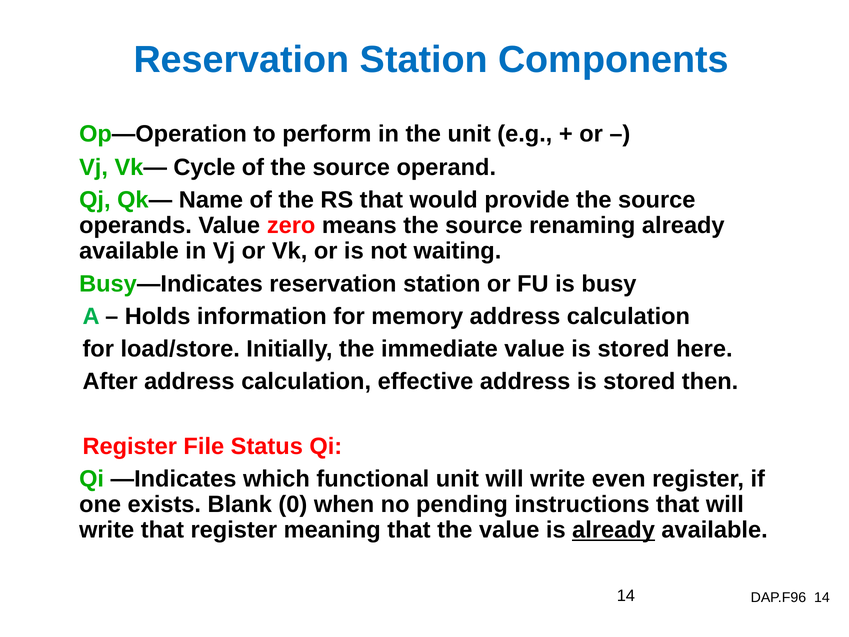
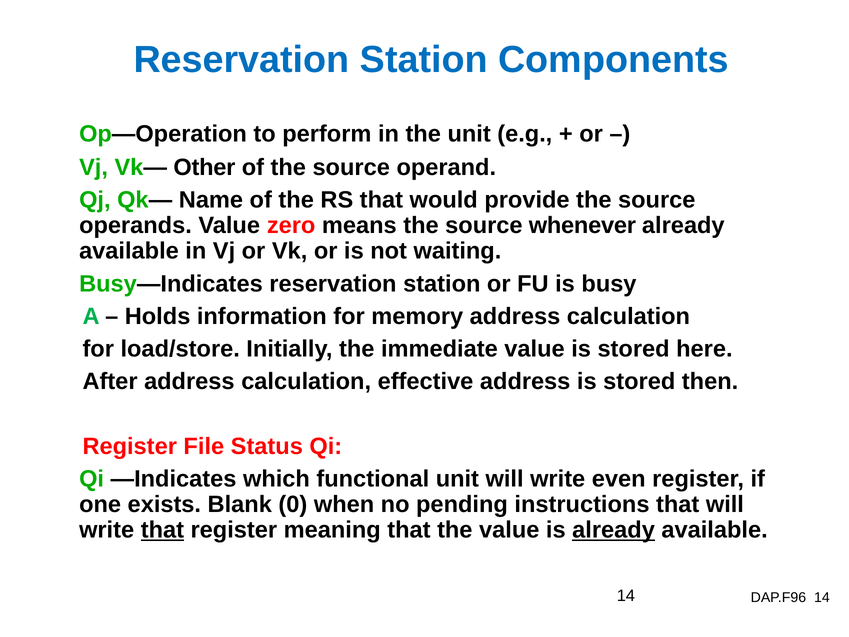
Cycle: Cycle -> Other (204, 168)
renaming: renaming -> whenever (582, 226)
that underline: none -> present (162, 530)
